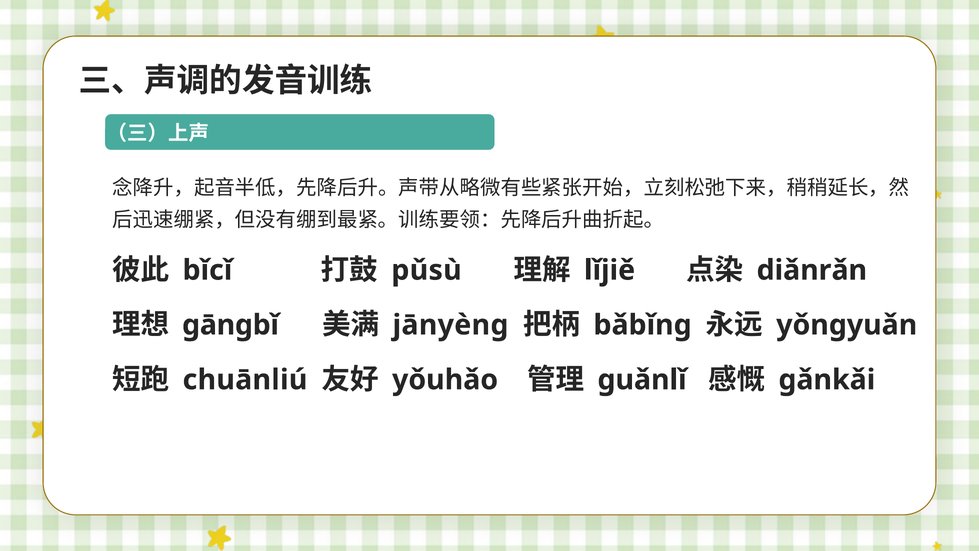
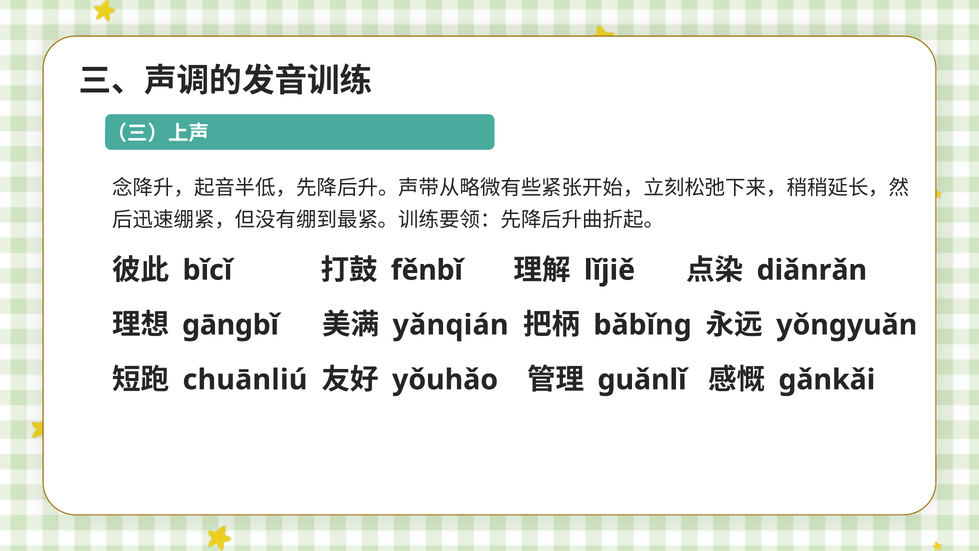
pǔsù: pǔsù -> fěnbǐ (427, 270)
jānyèng: jānyèng -> yǎnqián (451, 325)
